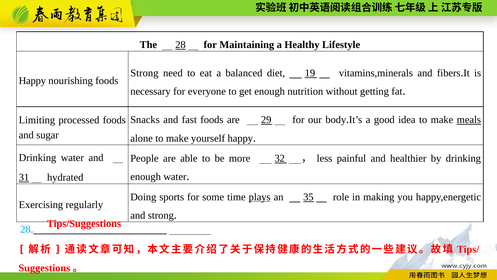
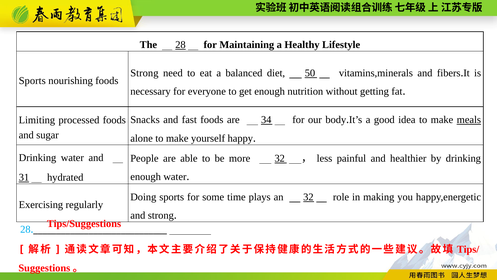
19: 19 -> 50 (310, 73)
Happy: Happy -> Sports (32, 81)
29: 29 -> 34 (266, 120)
plays underline: present -> none (260, 197)
an 35: 35 -> 32 (308, 197)
